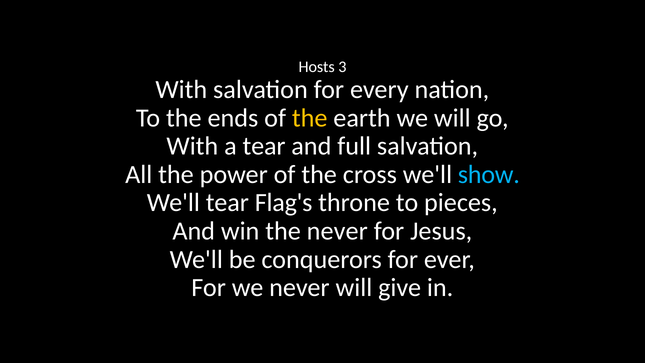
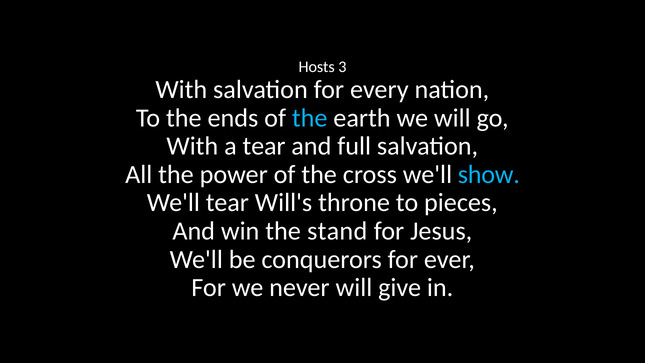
the colour: yellow -> light blue (310, 118)
Flag's: Flag's -> Will's (284, 203)
the never: never -> stand (337, 231)
